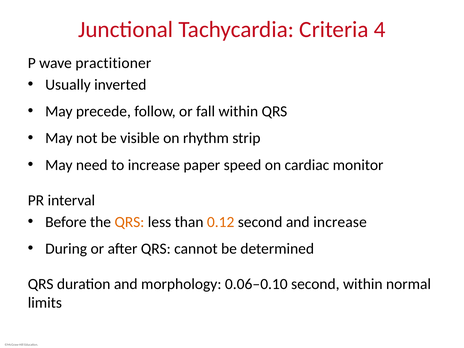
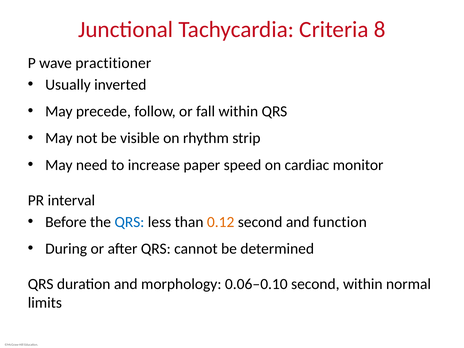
4: 4 -> 8 (380, 29)
QRS colour: orange -> blue (129, 222)
and increase: increase -> function (340, 222)
